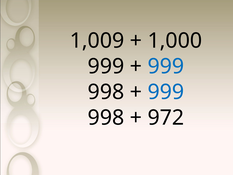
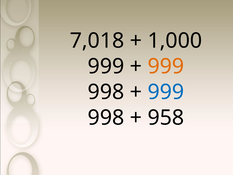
1,009: 1,009 -> 7,018 (97, 41)
999 colour: blue -> orange (166, 66)
972: 972 -> 958 (166, 118)
